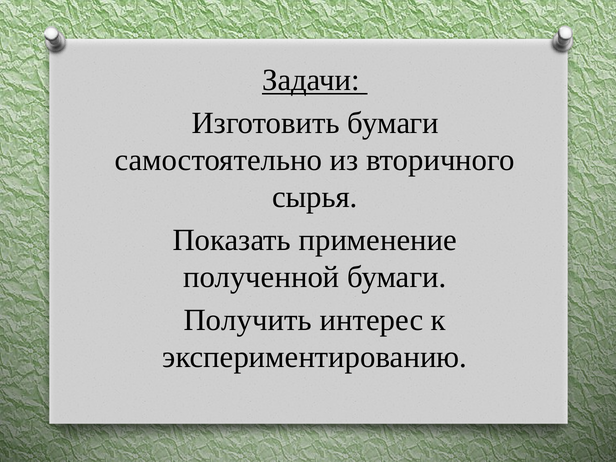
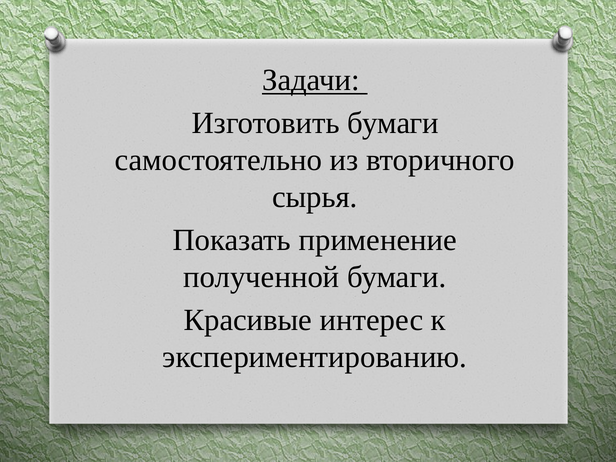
Получить: Получить -> Красивые (248, 320)
